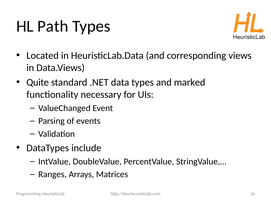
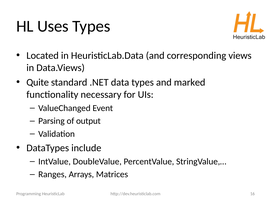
Path: Path -> Uses (53, 26)
events: events -> output (88, 121)
